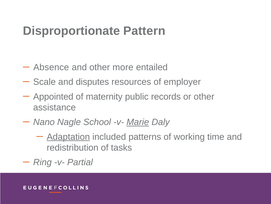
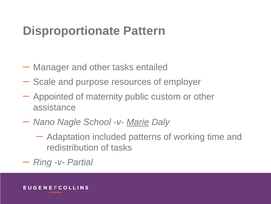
Absence: Absence -> Manager (51, 67)
other more: more -> tasks (123, 67)
disputes: disputes -> purpose (92, 82)
records: records -> custom (166, 96)
Adaptation underline: present -> none (68, 136)
